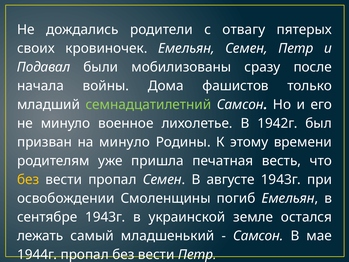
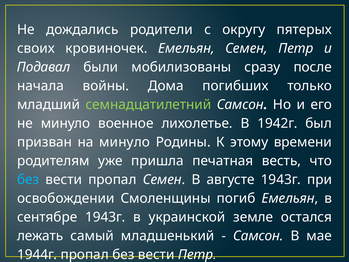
отвагу: отвагу -> округу (244, 30)
фашистов: фашистов -> погибших (236, 86)
без colour: yellow -> light blue (28, 179)
